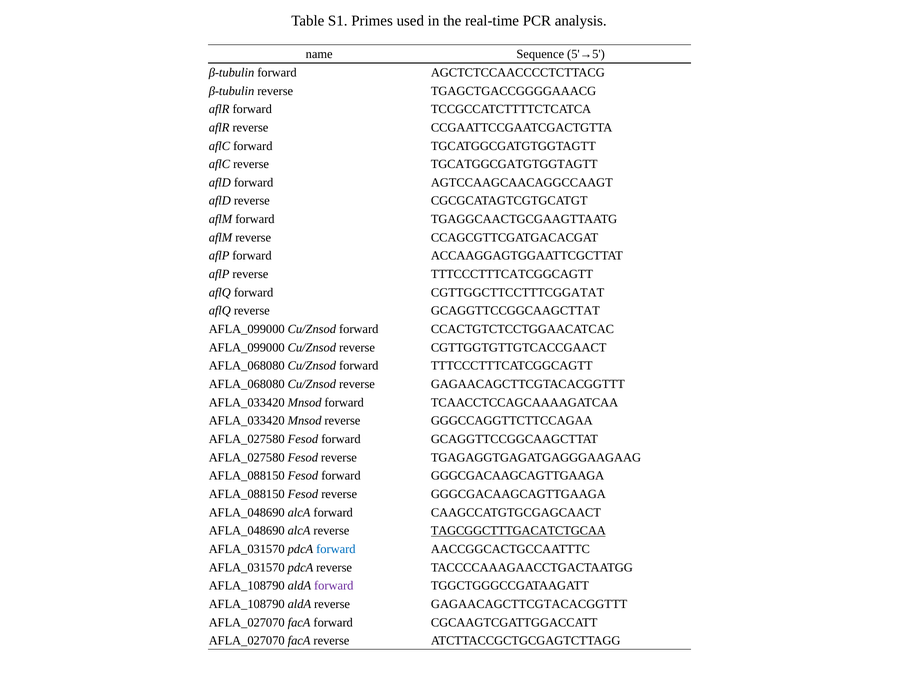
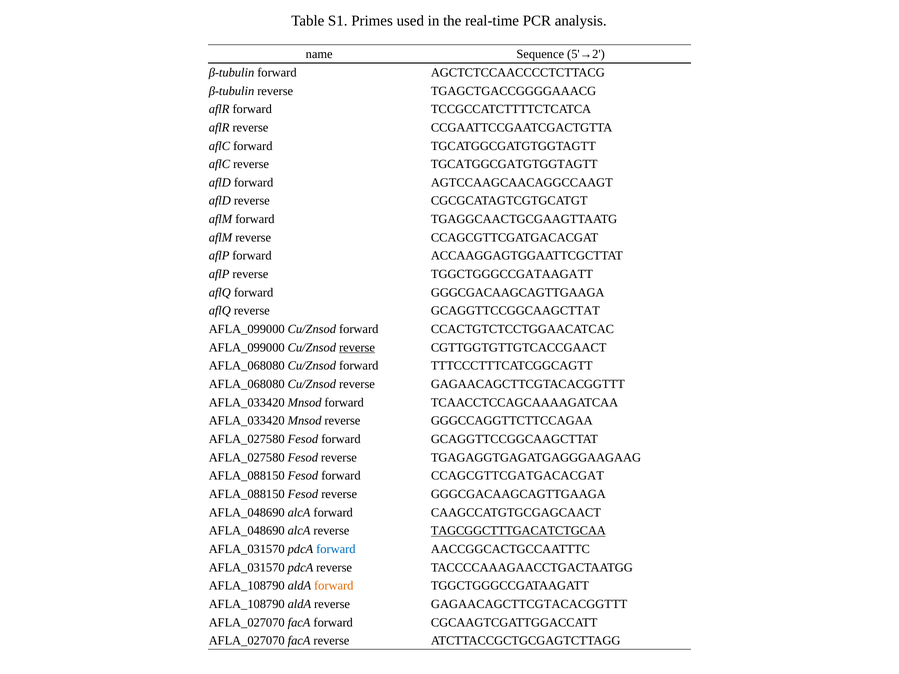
5'→5: 5'→5 -> 5'→2 (586, 54)
reverse TTTCCCTTTCATCGGCAGTT: TTTCCCTTTCATCGGCAGTT -> TGGCTGGGCCGATAAGATT (512, 274)
forward CGTTGGCTTCCTTTCGGATAT: CGTTGGCTTCCTTTCGGATAT -> GGGCGACAAGCAGTTGAAGA (518, 293)
reverse underline: none -> present (357, 348)
forward GGGCGACAAGCAGTTGAAGA: GGGCGACAAGCAGTTGAAGA -> CCAGCGTTCGATGACACGAT (518, 476)
forward colour: purple -> orange (334, 586)
